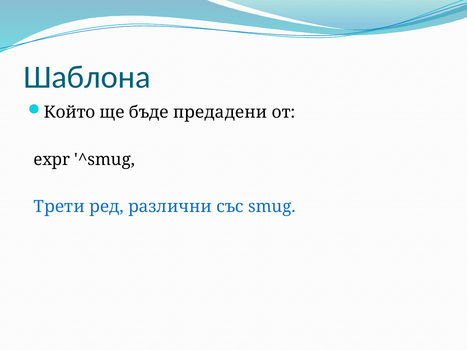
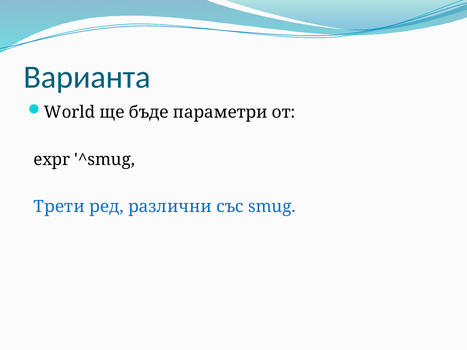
Шаблона: Шаблона -> Варианта (87, 77)
Който: Който -> World (70, 112)
предадени: предадени -> параметри (220, 112)
